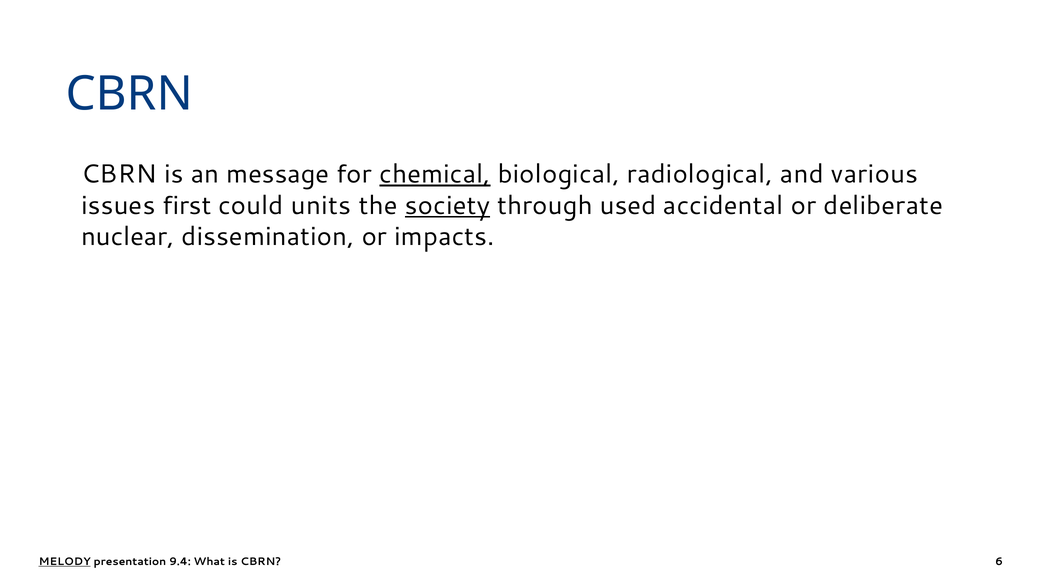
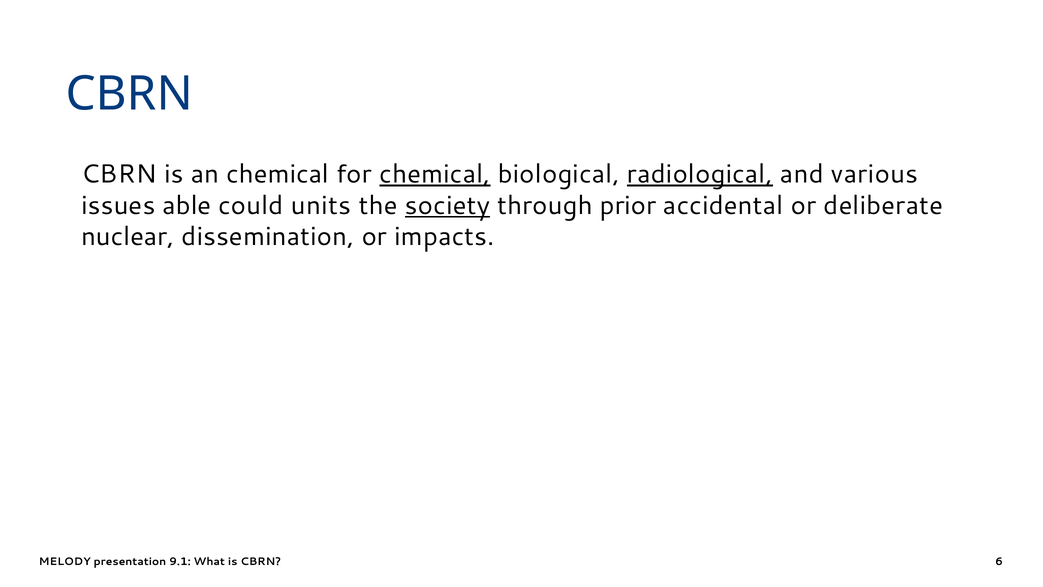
an message: message -> chemical (278, 174)
radiological underline: none -> present (700, 174)
first: first -> able (187, 205)
used: used -> prior (628, 205)
MELODY underline: present -> none (65, 561)
9.4: 9.4 -> 9.1 (180, 561)
